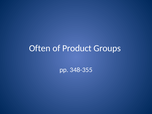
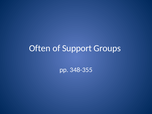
Product: Product -> Support (77, 48)
